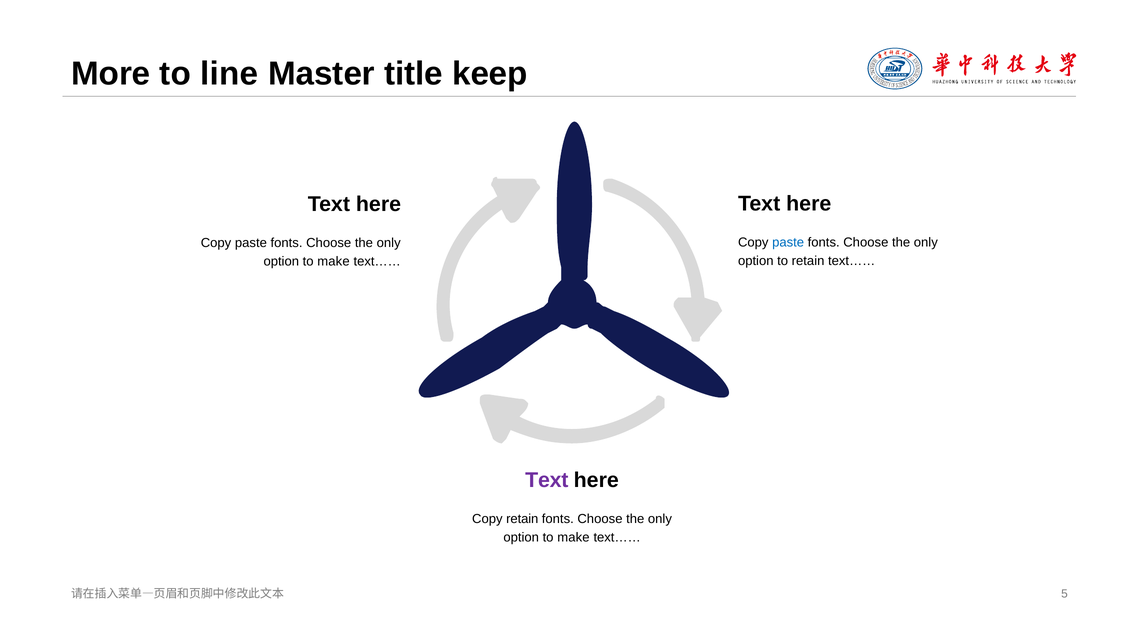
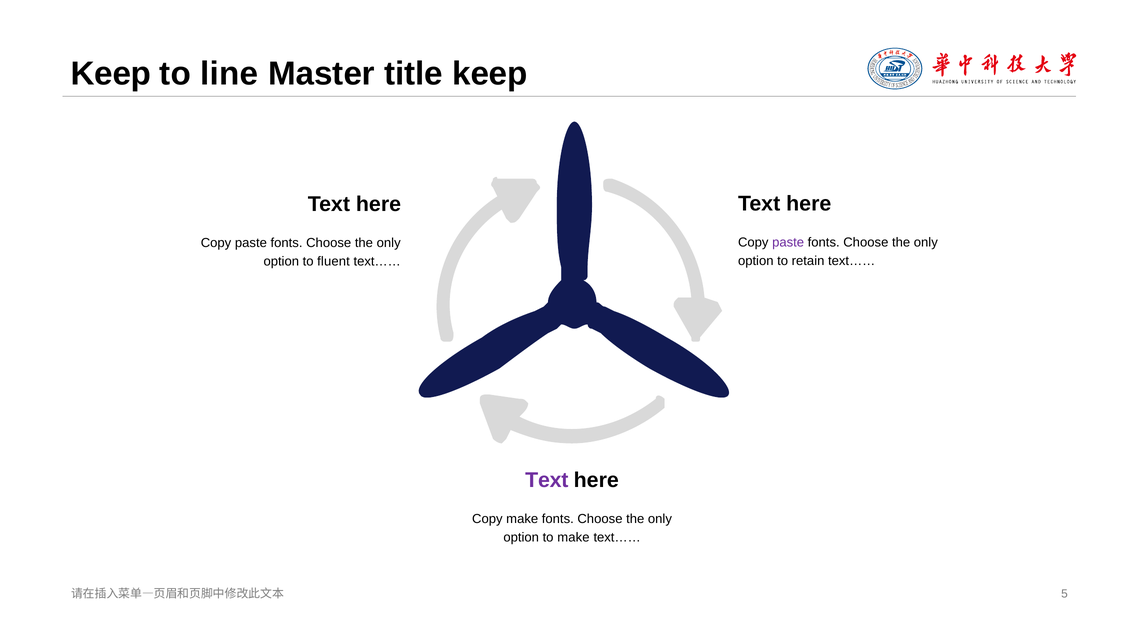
More: More -> Keep (111, 74)
paste colour: blue -> purple (788, 242)
make: make -> fluent (334, 262)
Copy retain: retain -> make (522, 518)
